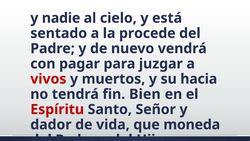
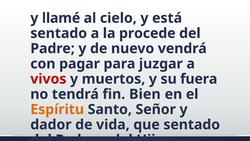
nadie: nadie -> llamé (61, 18)
hacia: hacia -> fuera (199, 79)
Espíritu colour: red -> orange (57, 109)
que moneda: moneda -> sentado (192, 124)
